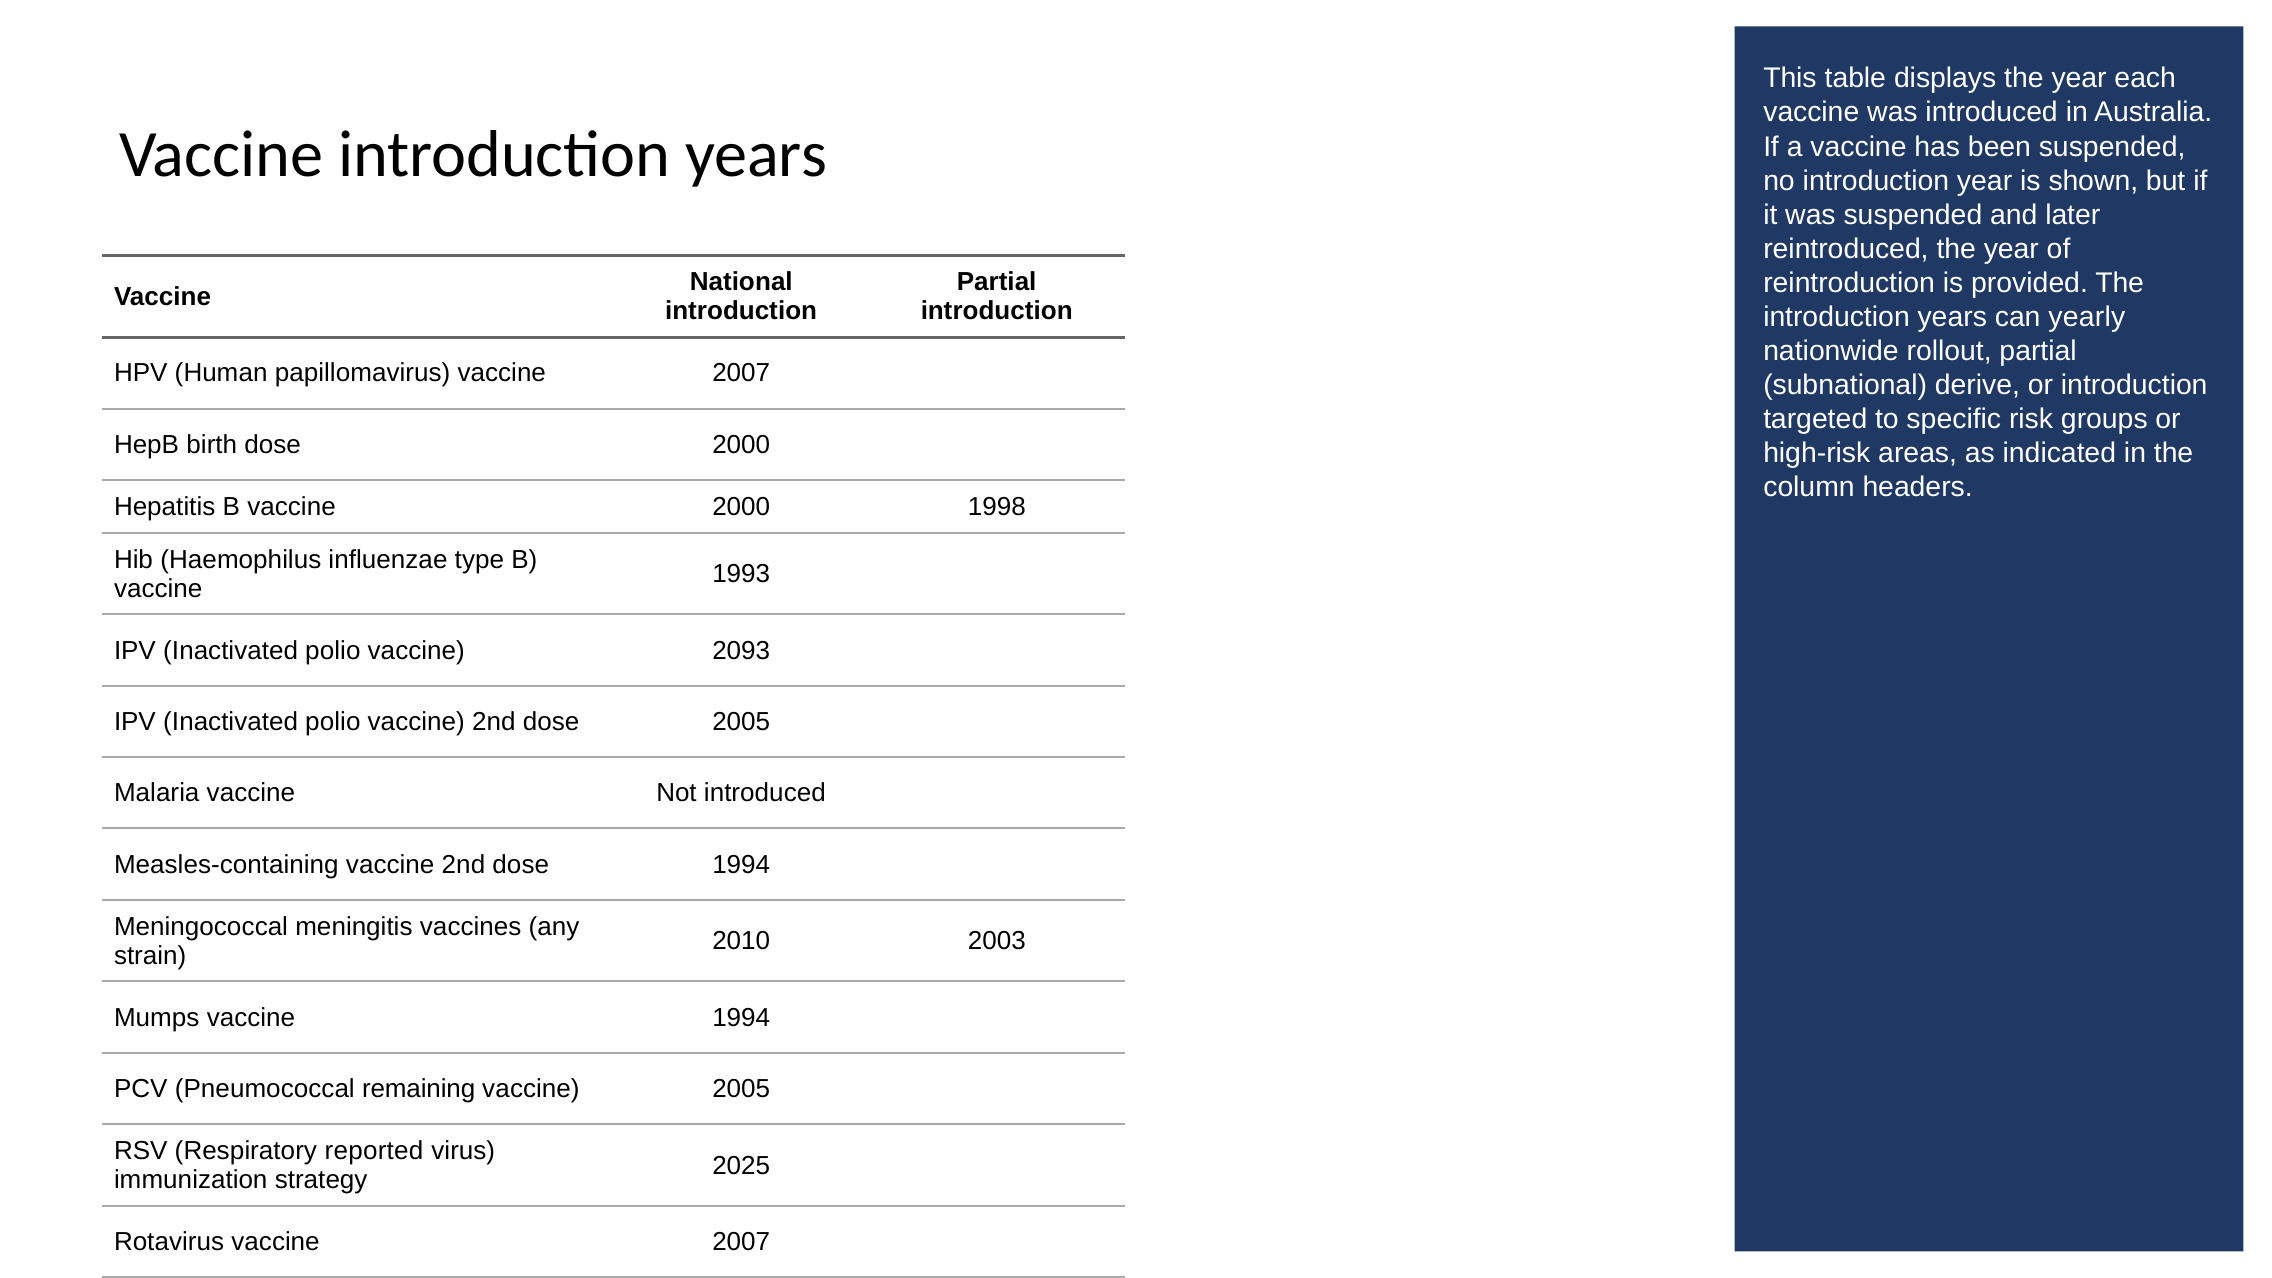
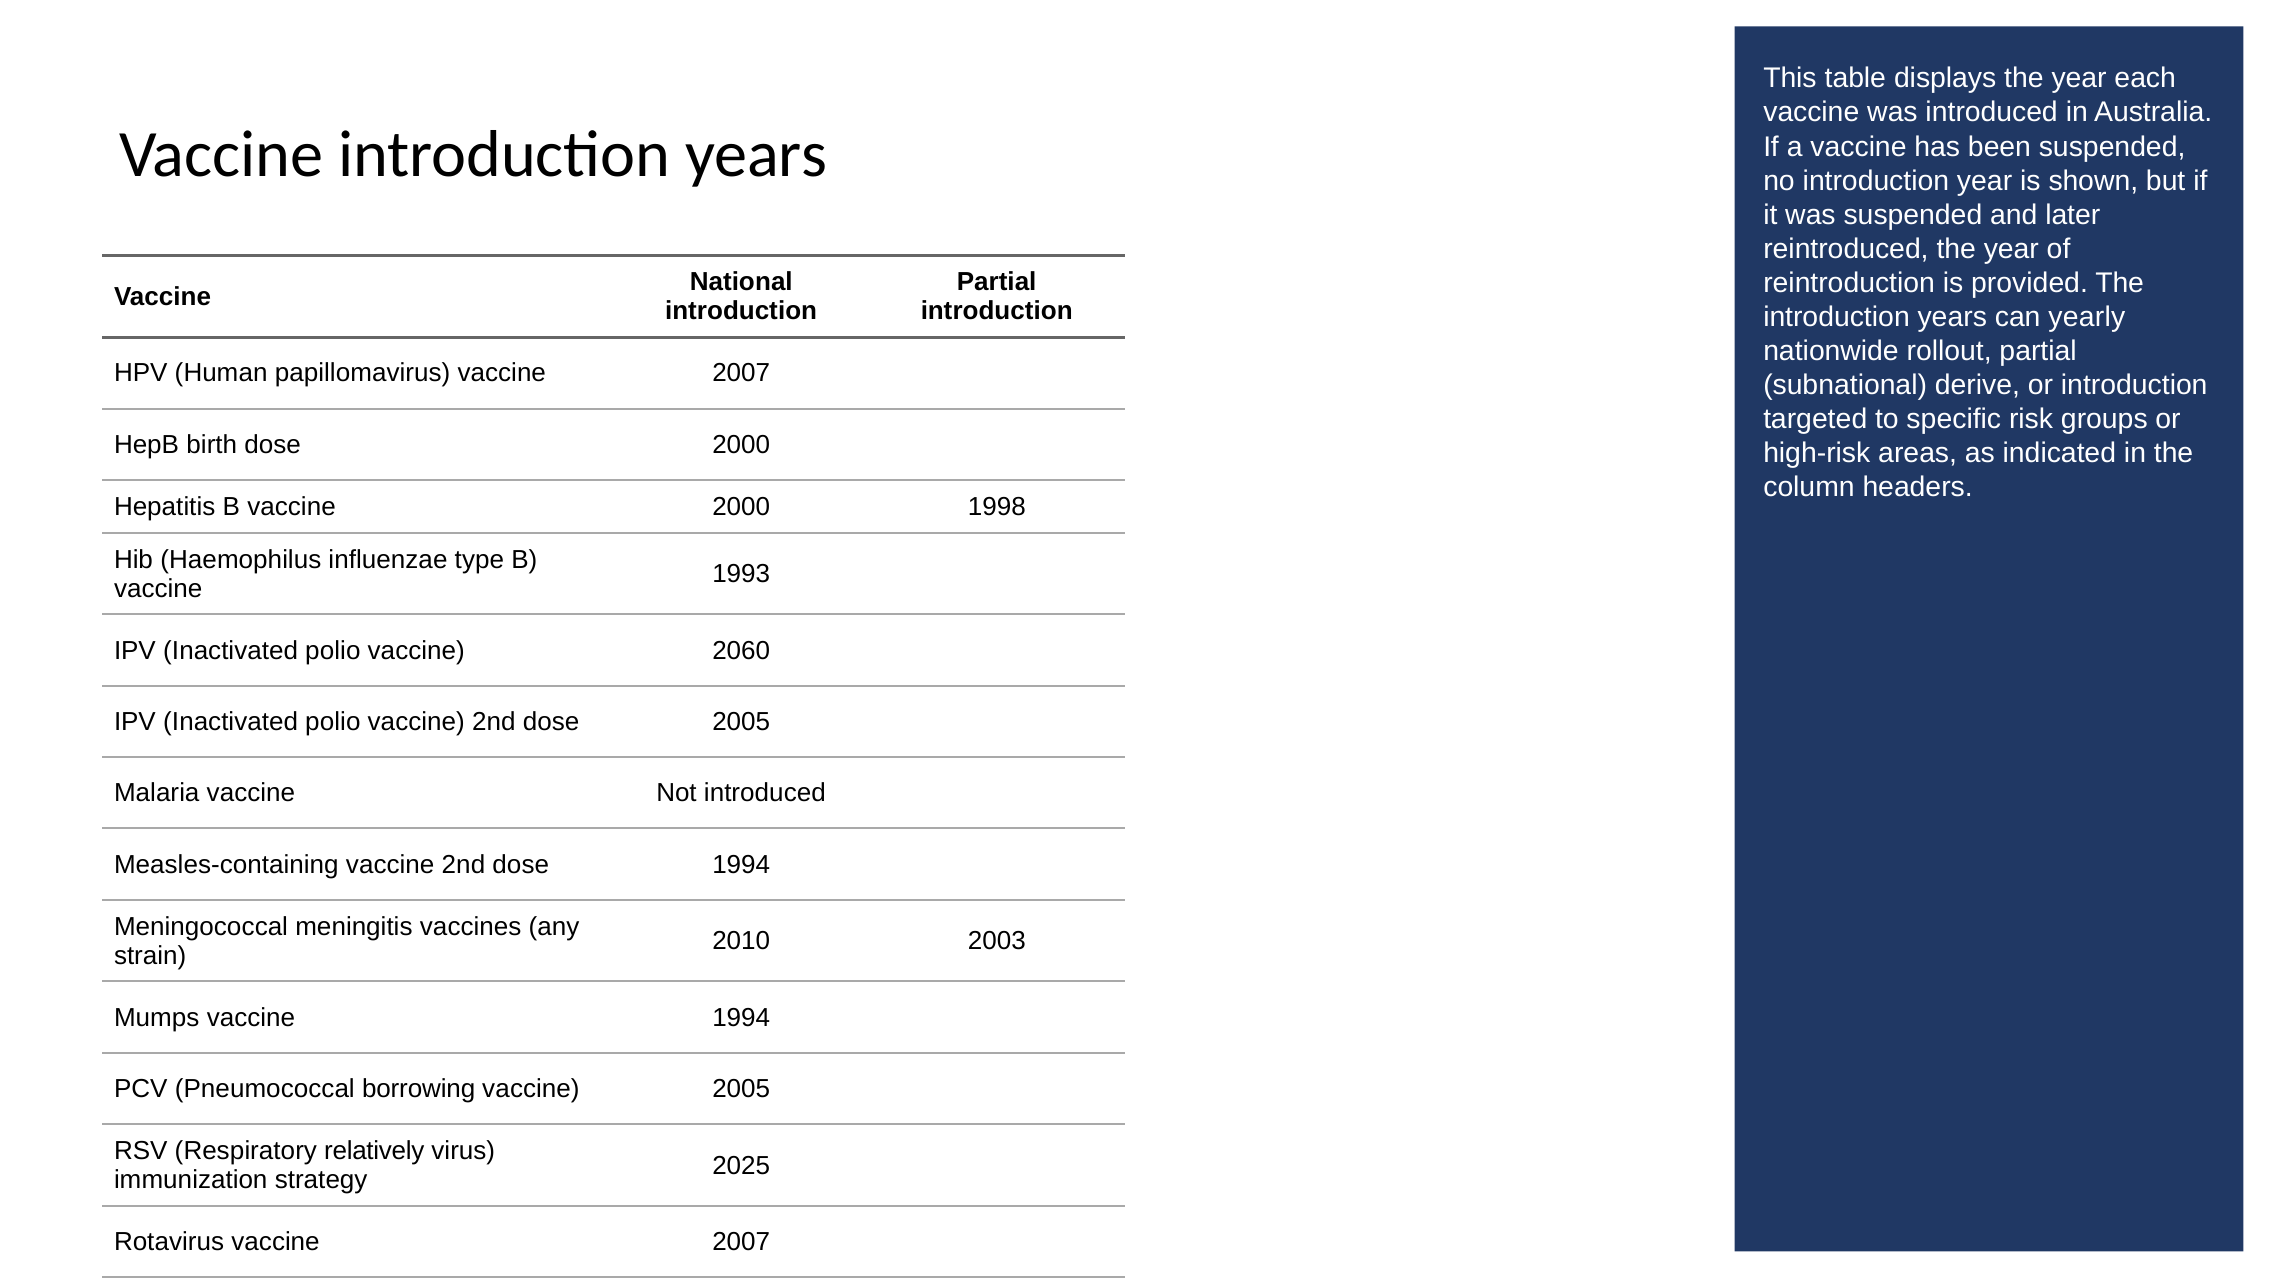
2093: 2093 -> 2060 (741, 650)
remaining: remaining -> borrowing (419, 1089)
reported: reported -> relatively (374, 1151)
